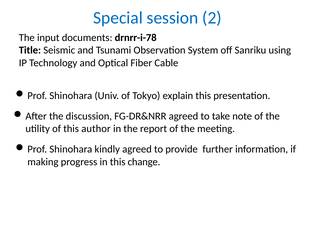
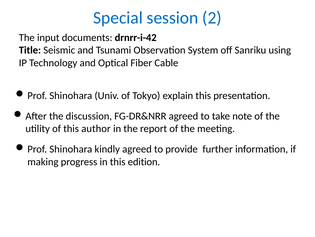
drnrr-i-78: drnrr-i-78 -> drnrr-i-42 (136, 37)
change: change -> edition (144, 161)
